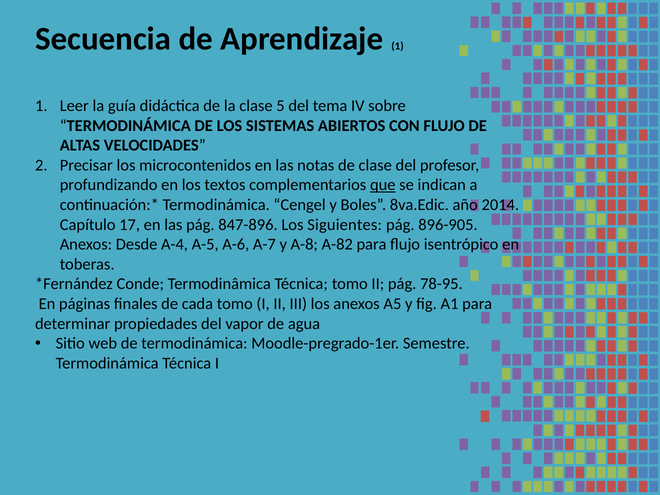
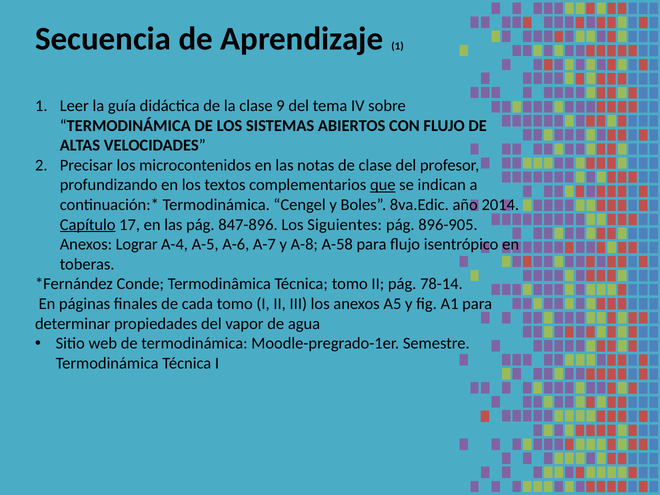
5: 5 -> 9 (280, 106)
Capítulo underline: none -> present (88, 225)
Desde: Desde -> Lograr (137, 244)
A-82: A-82 -> A-58 (337, 244)
78-95: 78-95 -> 78-14 (441, 284)
